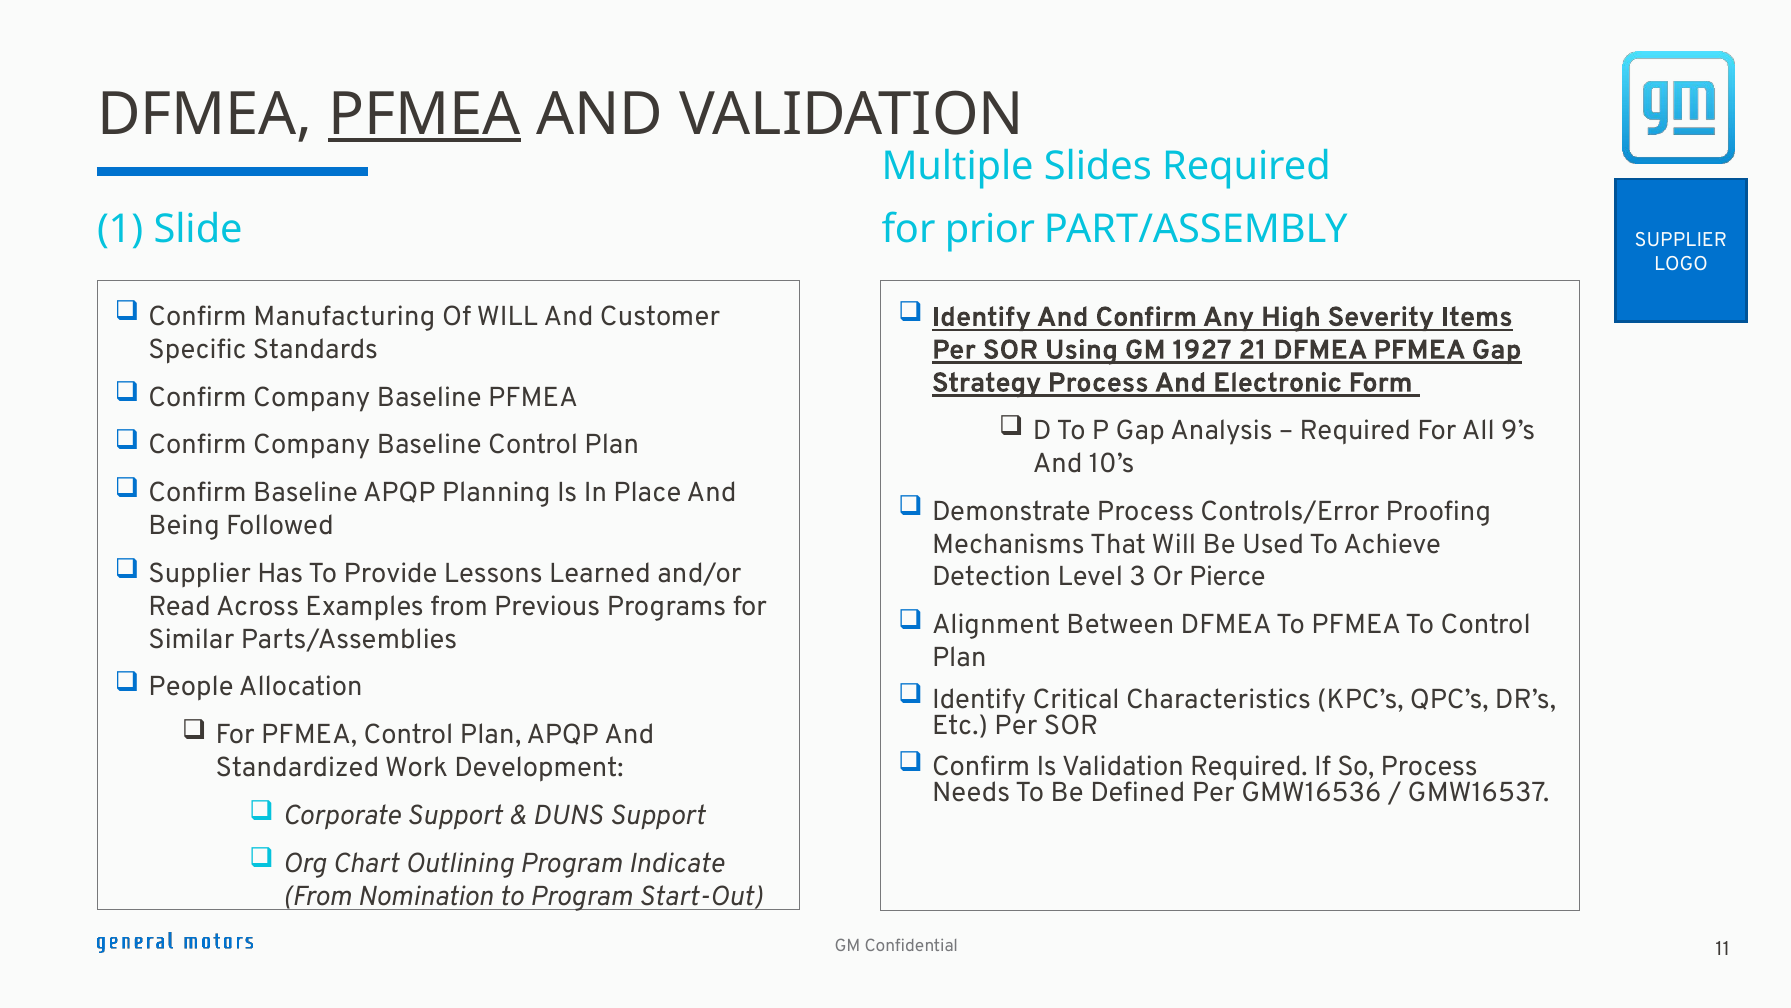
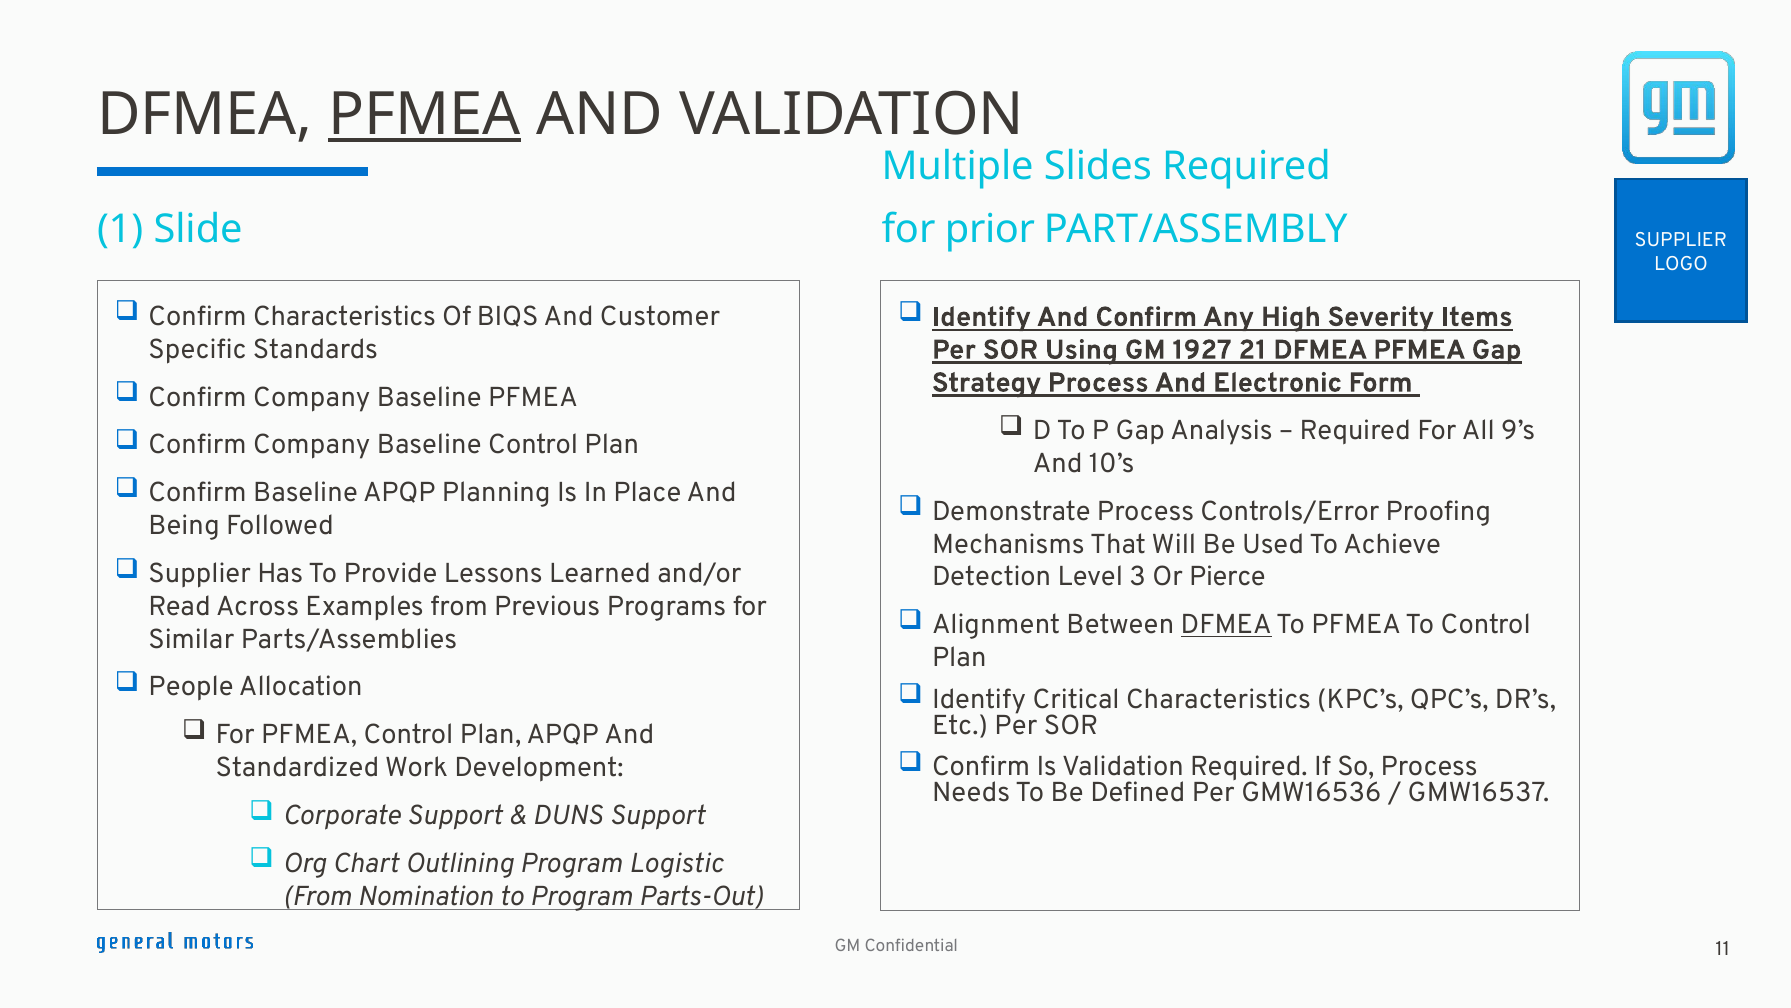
Confirm Manufacturing: Manufacturing -> Characteristics (345, 316)
Of WILL: WILL -> BIQS (508, 316)
DFMEA underline: none -> present (1226, 624)
Indicate: Indicate -> Logistic (676, 863)
Start-Out: Start-Out -> Parts-Out (701, 896)
